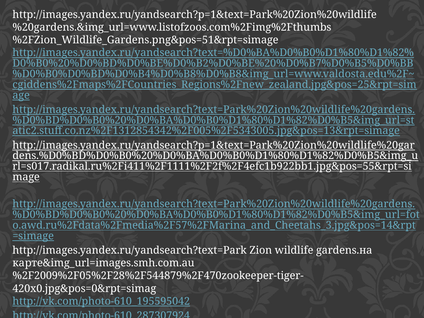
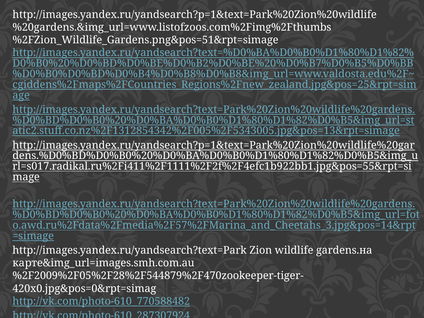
http://vk.com/photo-610_195595042: http://vk.com/photo-610_195595042 -> http://vk.com/photo-610_770588482 (101, 301)
